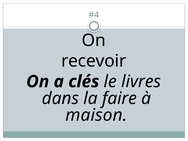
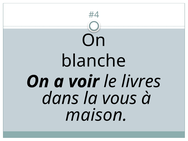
recevoir: recevoir -> blanche (94, 61)
clés: clés -> voir (84, 82)
faire: faire -> vous (119, 98)
